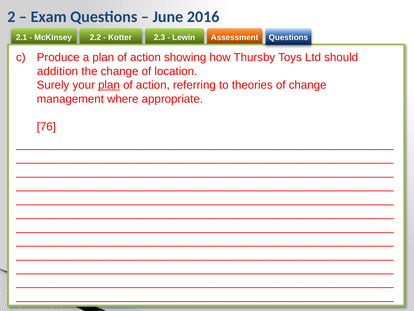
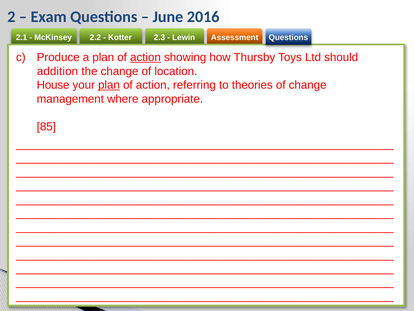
action underline: none -> present (145, 57)
Surely: Surely -> House (53, 85)
76: 76 -> 85 (46, 126)
